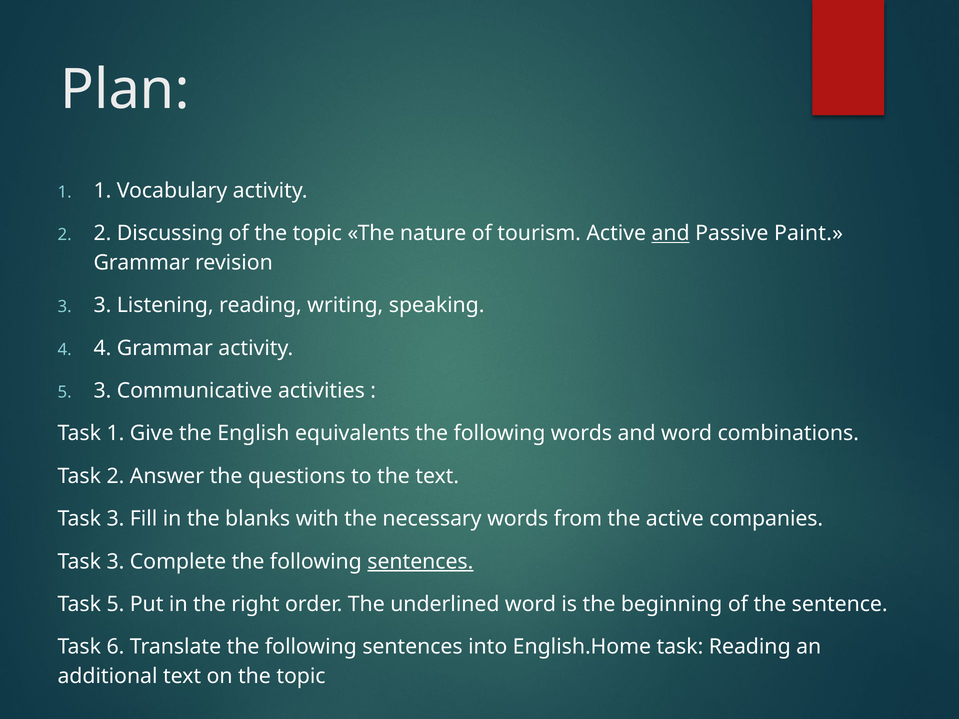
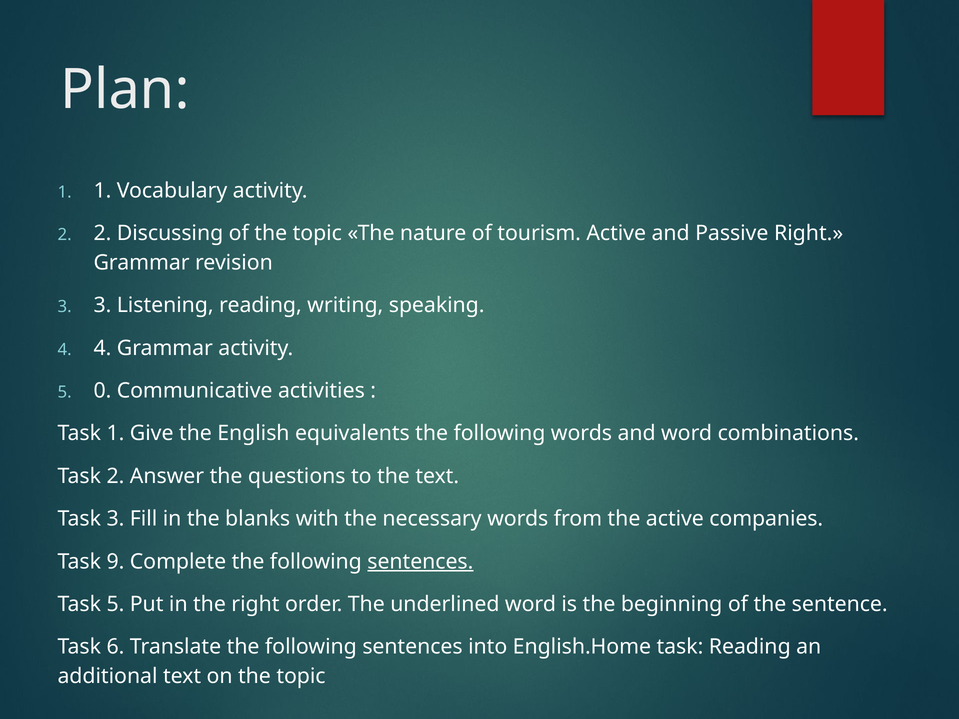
and underline: present -> none (671, 233)
Passive Paint: Paint -> Right (809, 233)
5 3: 3 -> 0 (102, 391)
3: 3 -> 9 (115, 562)
